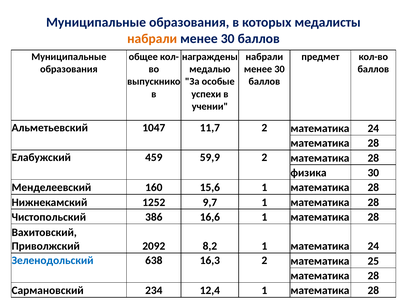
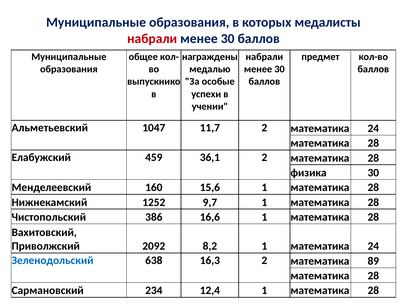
набрали colour: orange -> red (152, 39)
59,9: 59,9 -> 36,1 (210, 158)
25: 25 -> 89 (373, 261)
